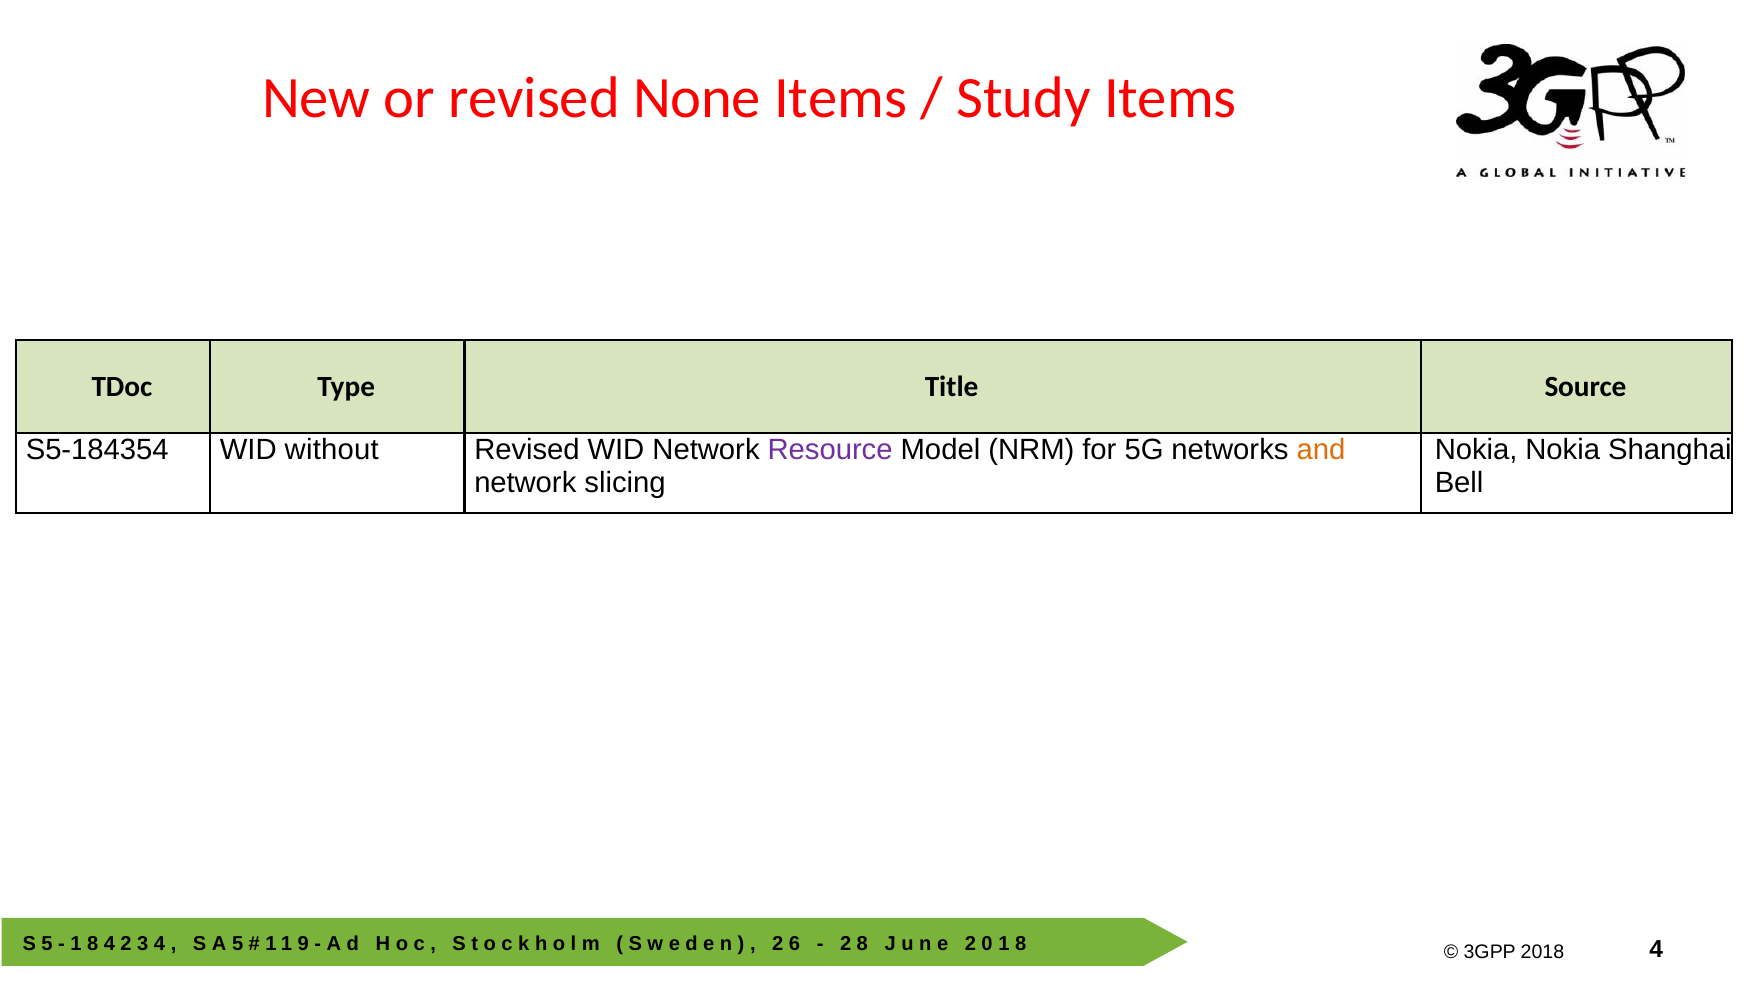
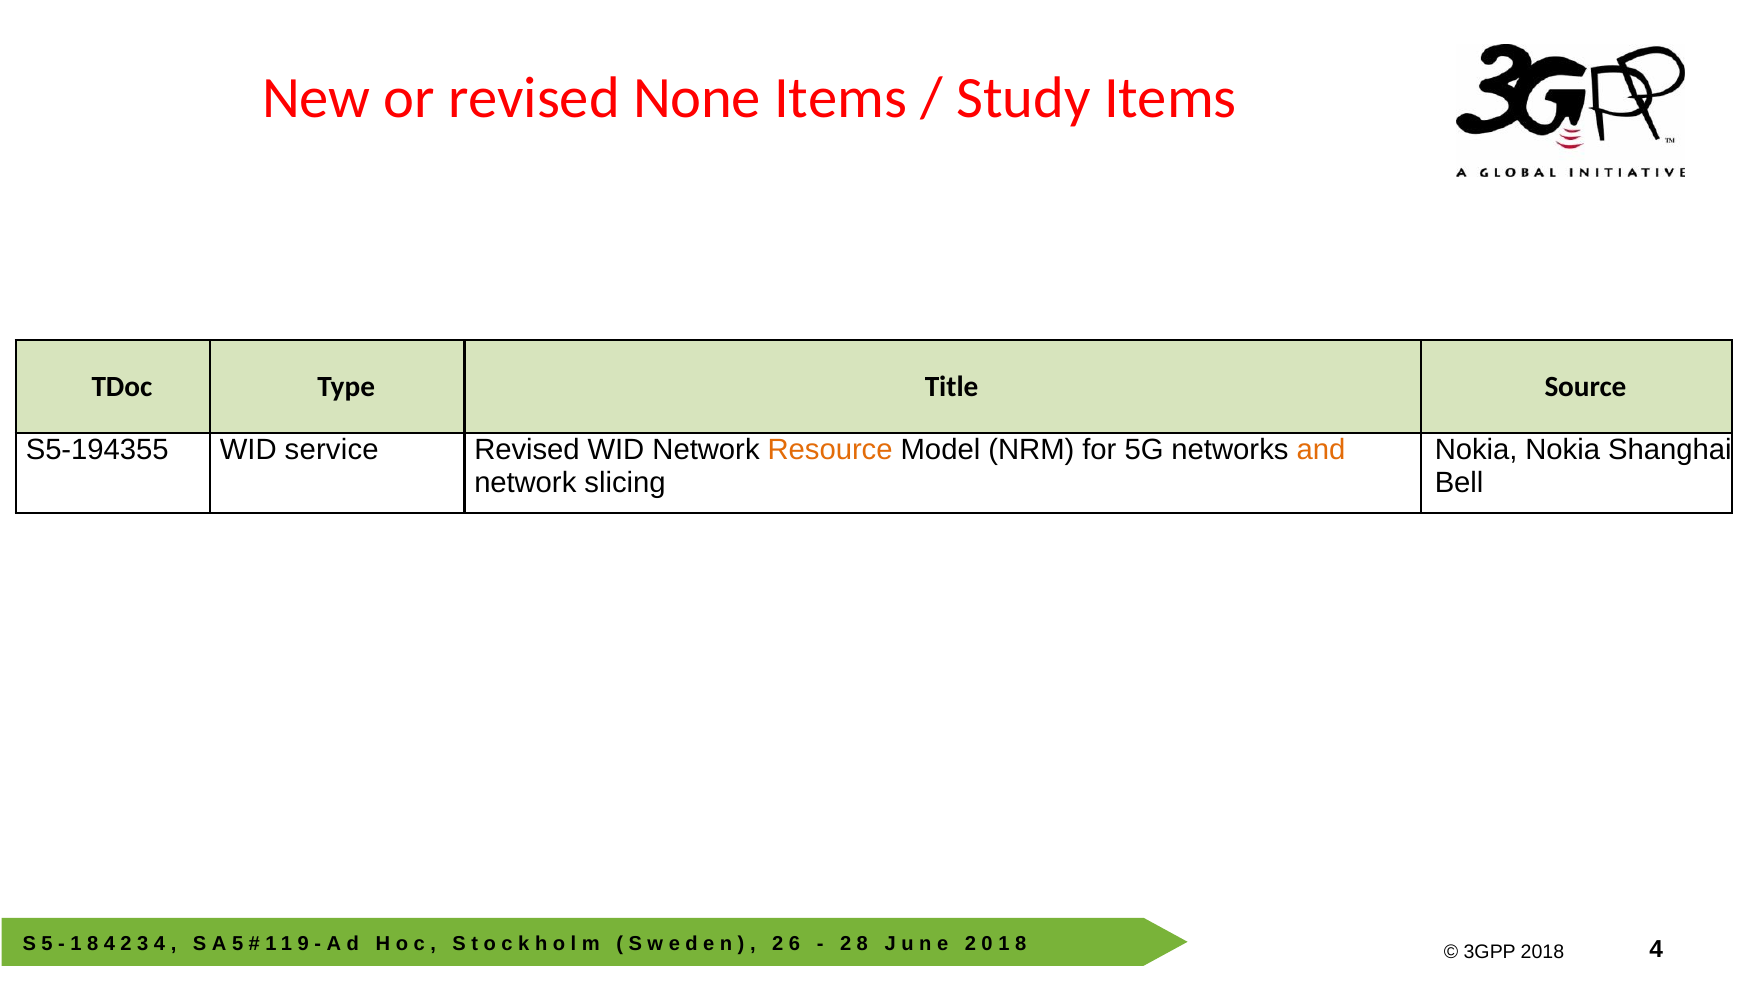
S5-184354: S5-184354 -> S5-194355 (97, 450)
without: without -> service (332, 450)
Resource colour: purple -> orange (830, 450)
